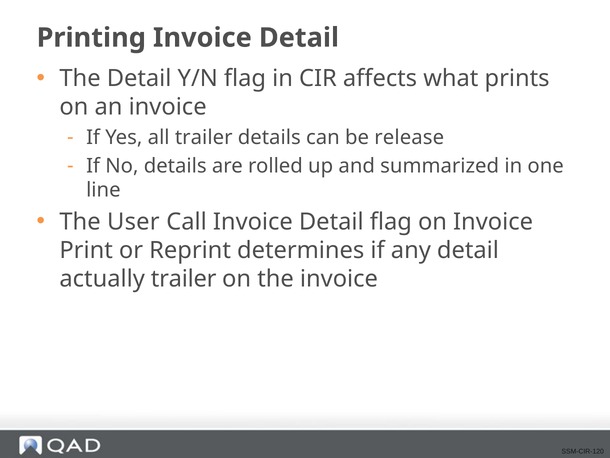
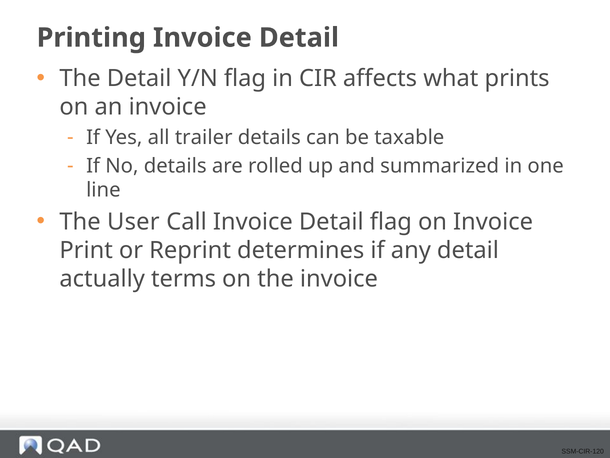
release: release -> taxable (409, 137)
actually trailer: trailer -> terms (184, 278)
